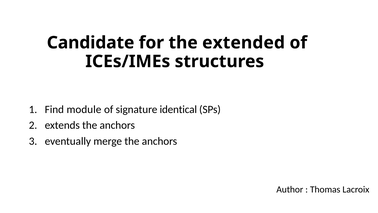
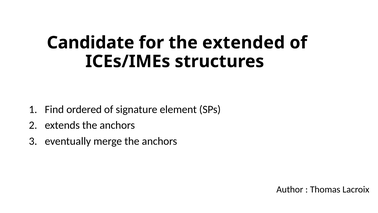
module: module -> ordered (84, 109)
identical: identical -> element (178, 109)
